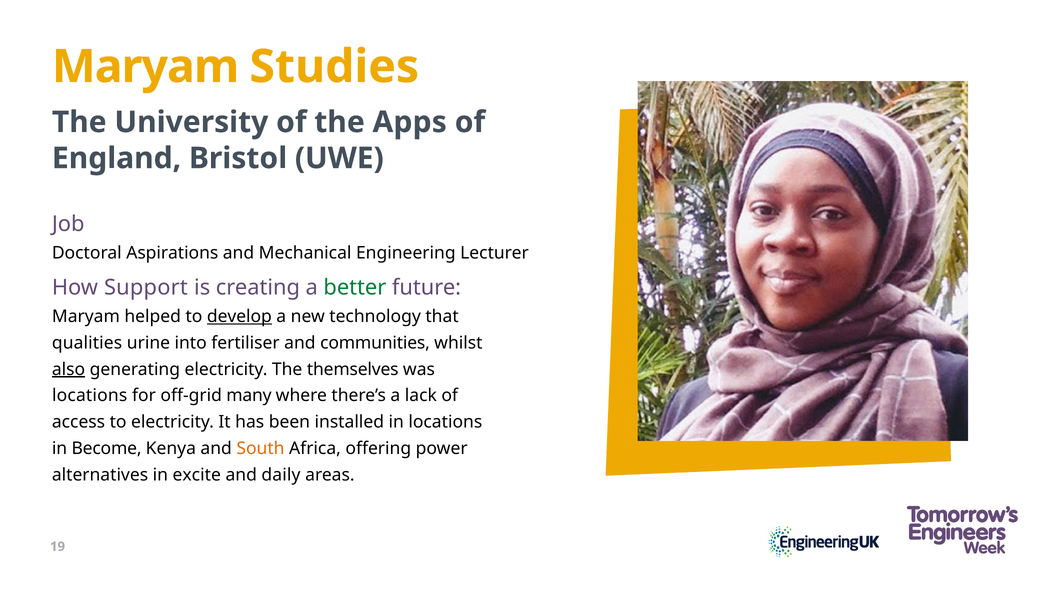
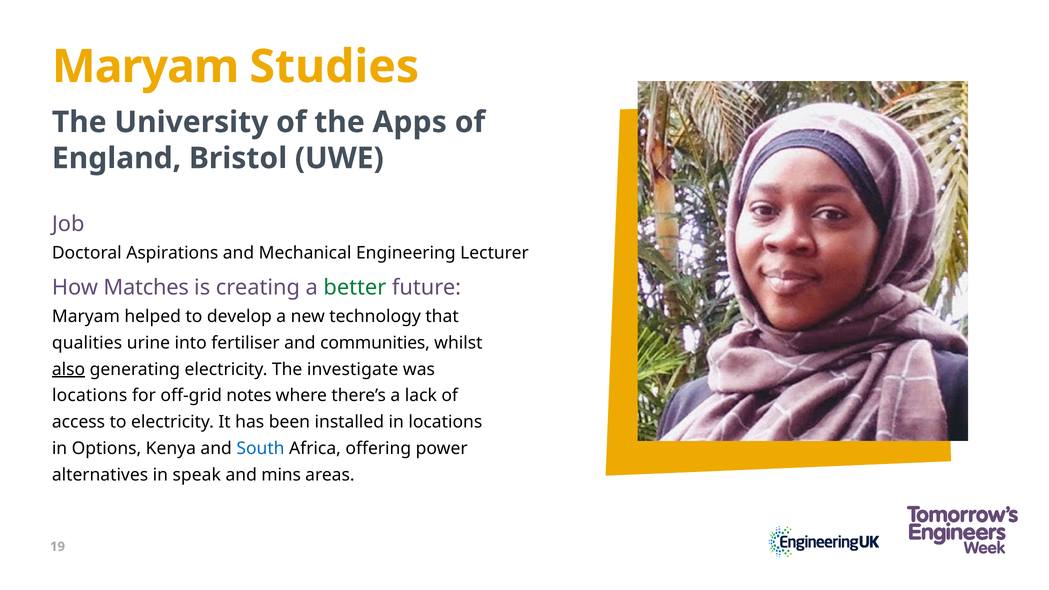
Support: Support -> Matches (146, 288)
develop underline: present -> none (239, 316)
themselves: themselves -> investigate (353, 369)
many: many -> notes (249, 396)
Become: Become -> Options (106, 449)
South colour: orange -> blue (260, 449)
excite: excite -> speak (197, 475)
daily: daily -> mins (281, 475)
